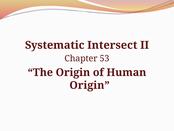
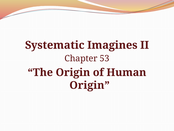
Intersect: Intersect -> Imagines (112, 45)
